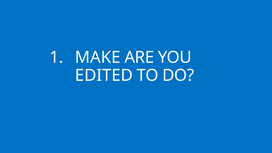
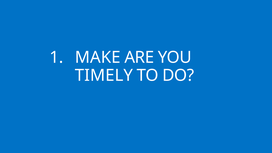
EDITED: EDITED -> TIMELY (104, 75)
